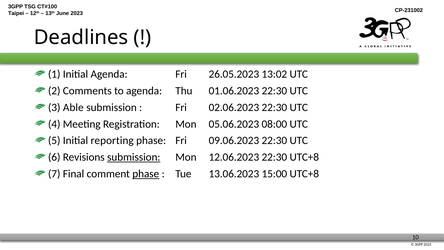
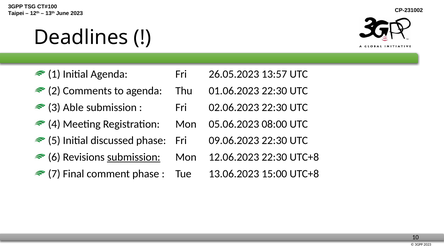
13:02: 13:02 -> 13:57 (274, 74)
reporting: reporting -> discussed (112, 141)
phase underline: present -> none (146, 174)
